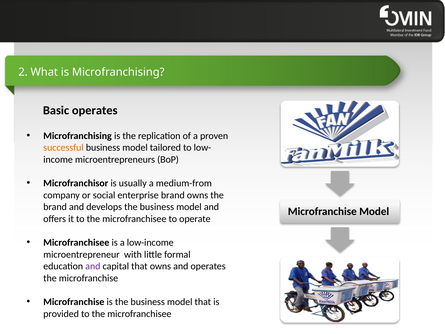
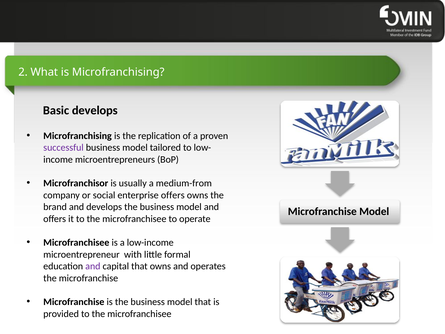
Basic operates: operates -> develops (95, 110)
successful colour: orange -> purple (63, 148)
enterprise brand: brand -> offers (173, 195)
